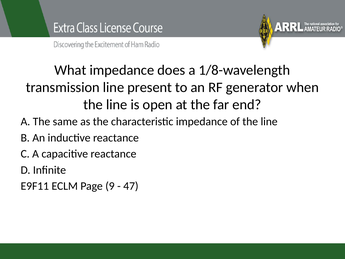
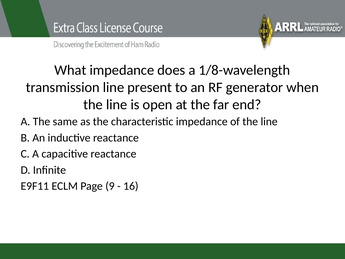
47: 47 -> 16 (131, 186)
